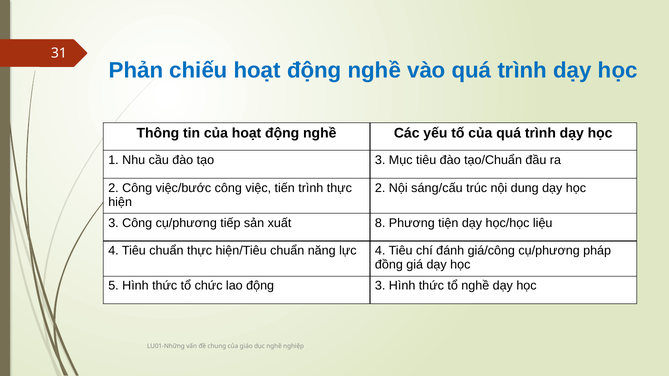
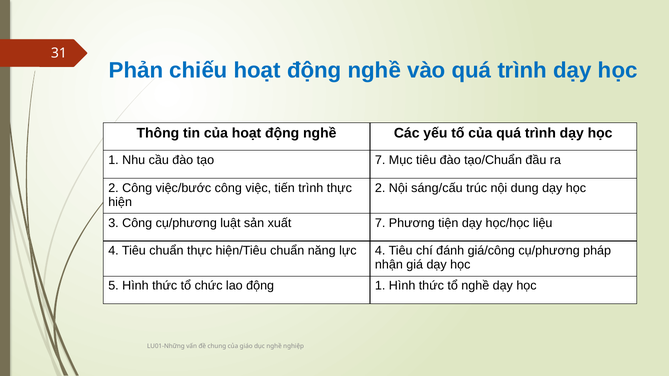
tạo 3: 3 -> 7 (380, 160)
tiếp: tiếp -> luật (230, 223)
xuất 8: 8 -> 7 (380, 223)
đồng: đồng -> nhận (389, 265)
động 3: 3 -> 1 (380, 286)
